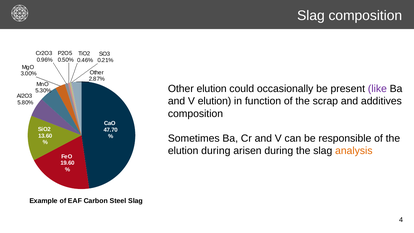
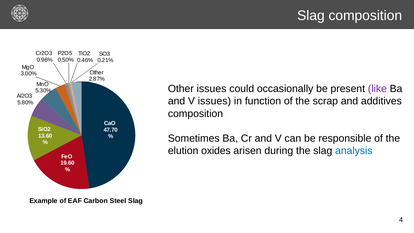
Other elution: elution -> issues (212, 89)
V elution: elution -> issues (214, 101)
elution during: during -> oxides (216, 151)
analysis colour: orange -> blue (354, 151)
